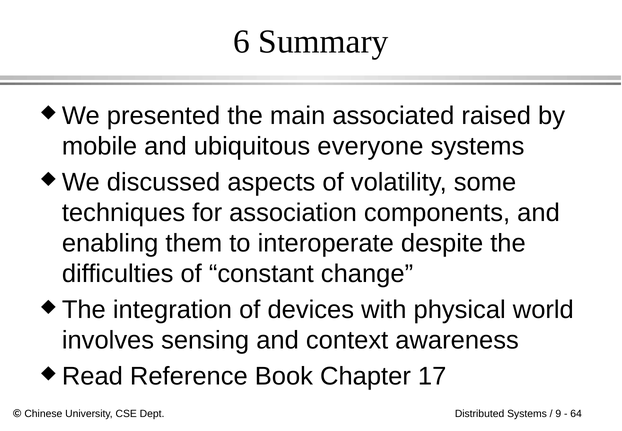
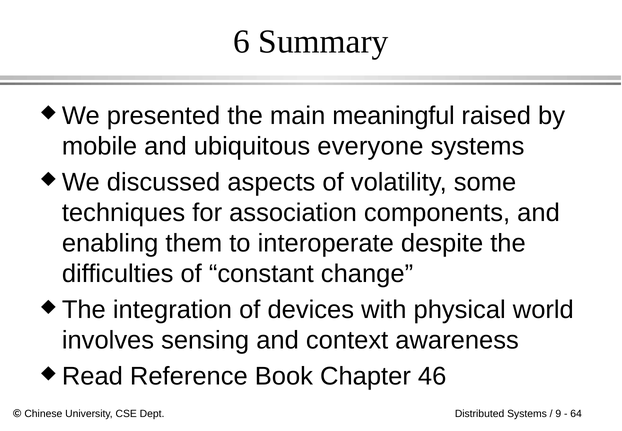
associated: associated -> meaningful (394, 116)
17: 17 -> 46 (432, 376)
